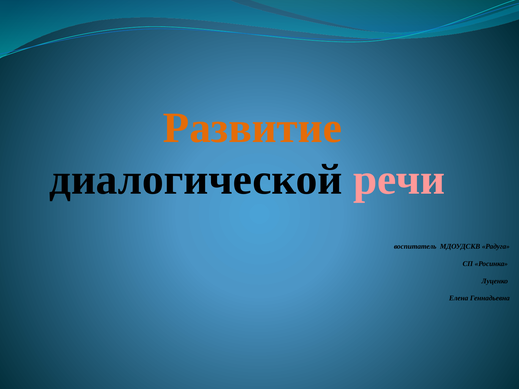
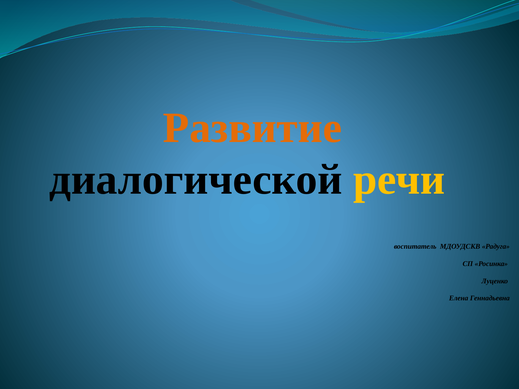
речи colour: pink -> yellow (399, 180)
